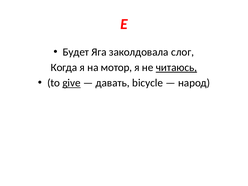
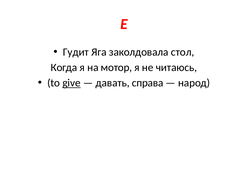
Будет: Будет -> Гудит (76, 52)
слог: слог -> стол (183, 52)
читаюсь underline: present -> none (176, 67)
bicycle: bicycle -> справа (148, 83)
